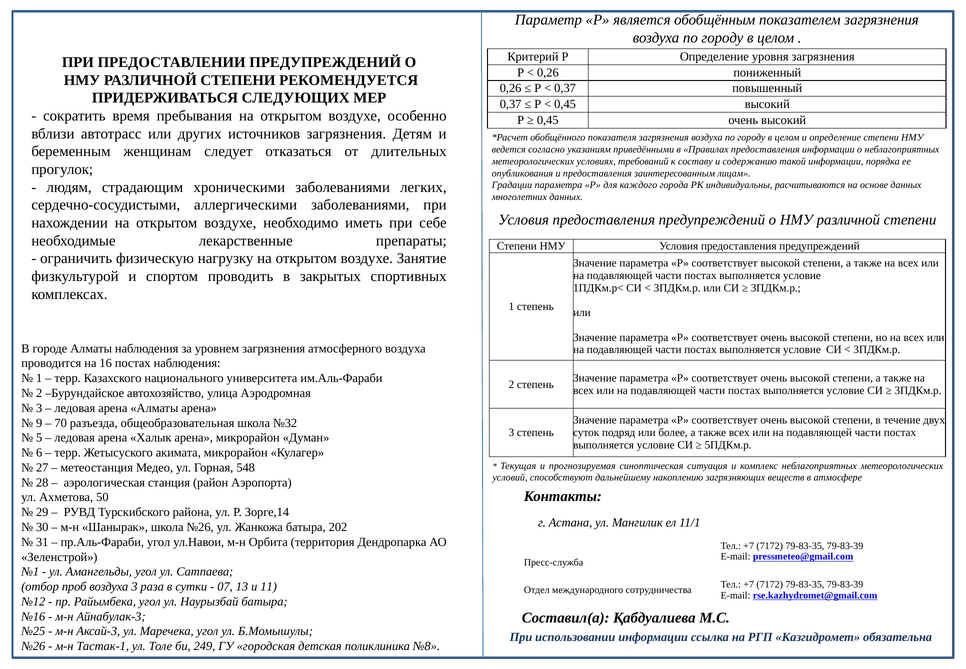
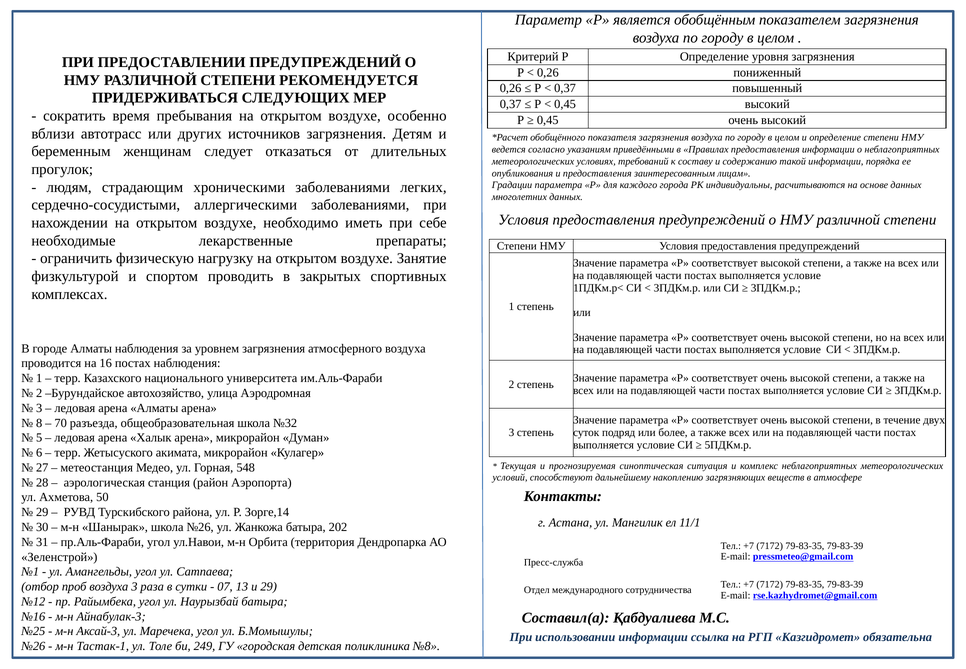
9: 9 -> 8 (39, 423)
и 11: 11 -> 29 (269, 586)
